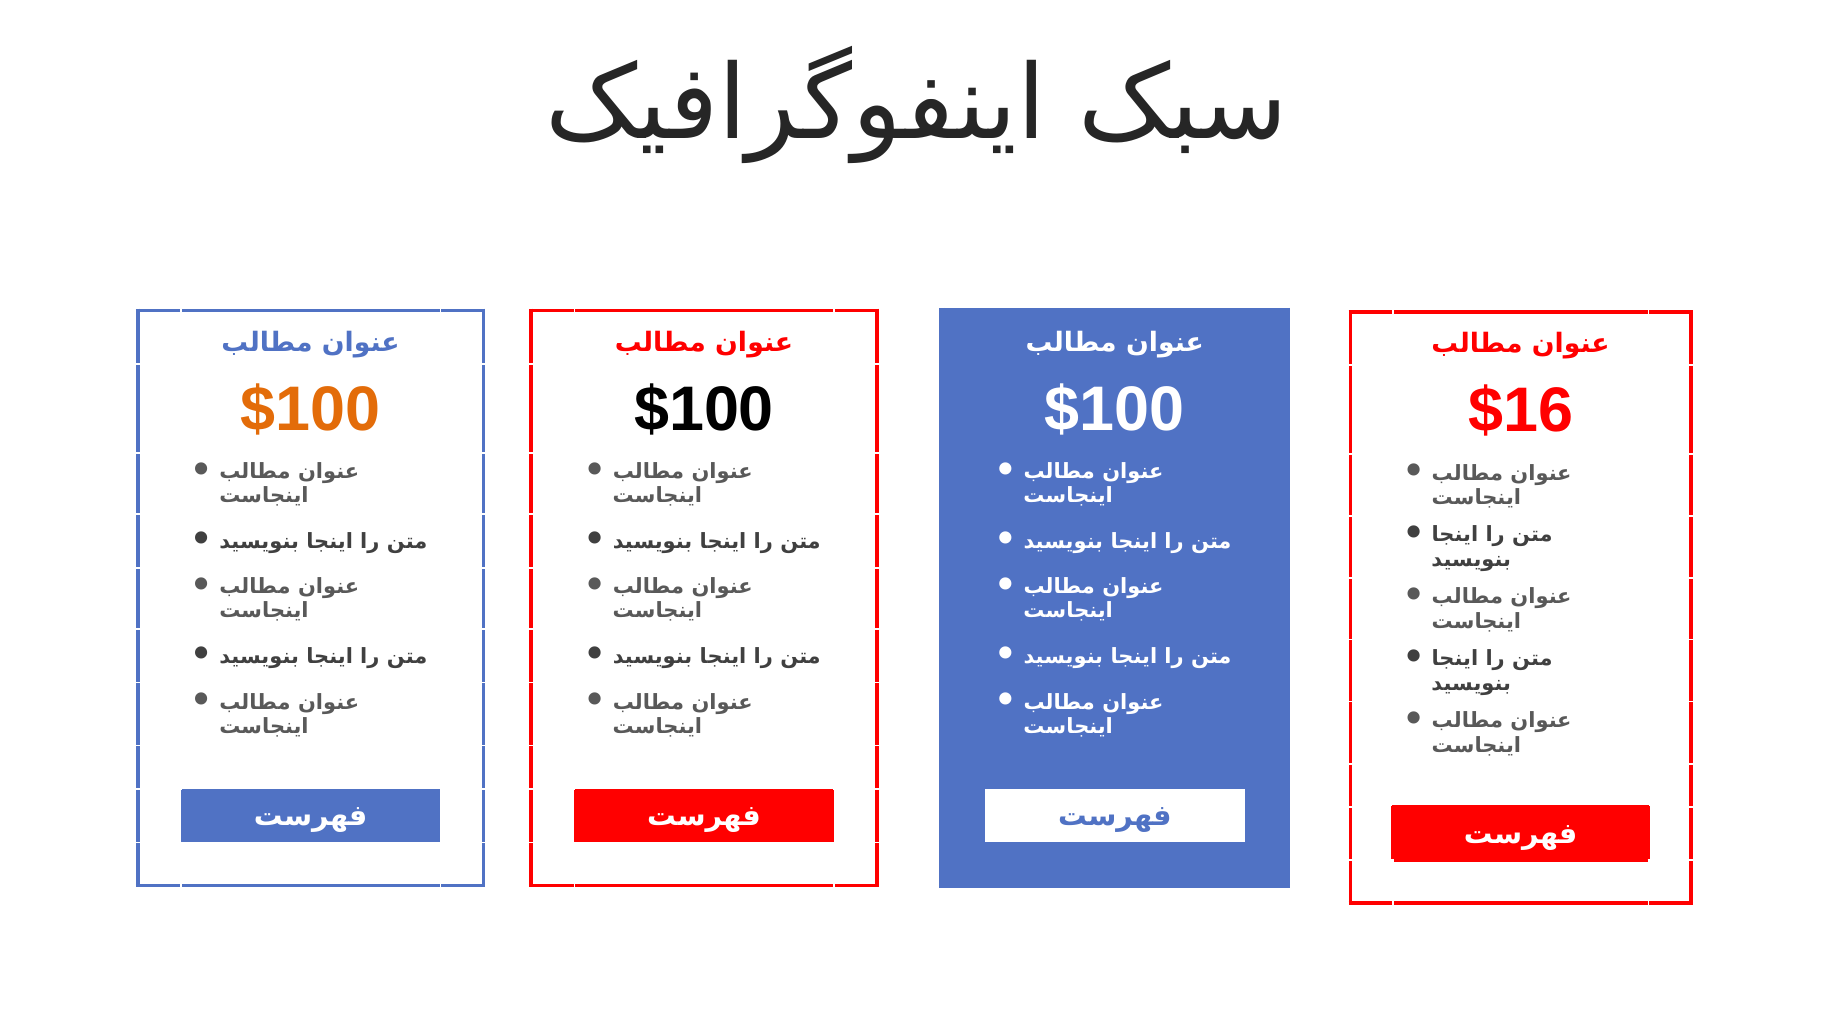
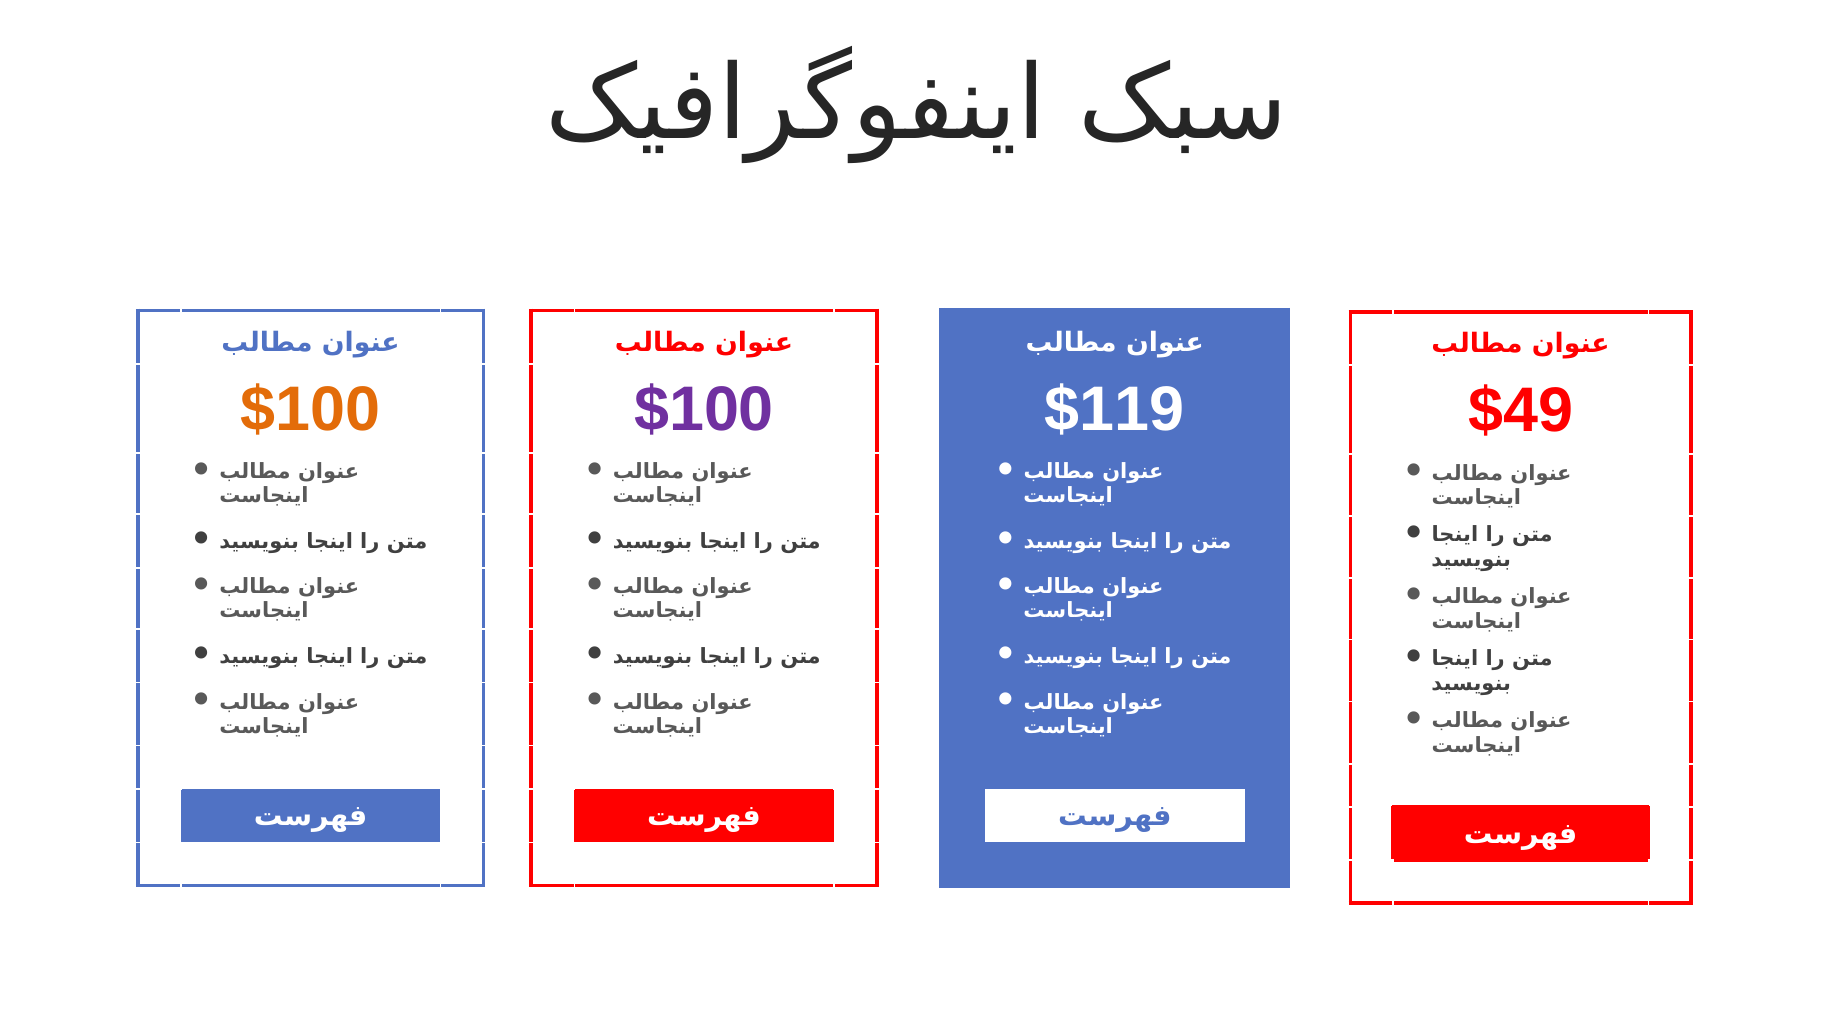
$100 colour: black -> purple (704, 409)
$100: $100 -> $119 (1115, 409)
$16: $16 -> $49 (1521, 411)
